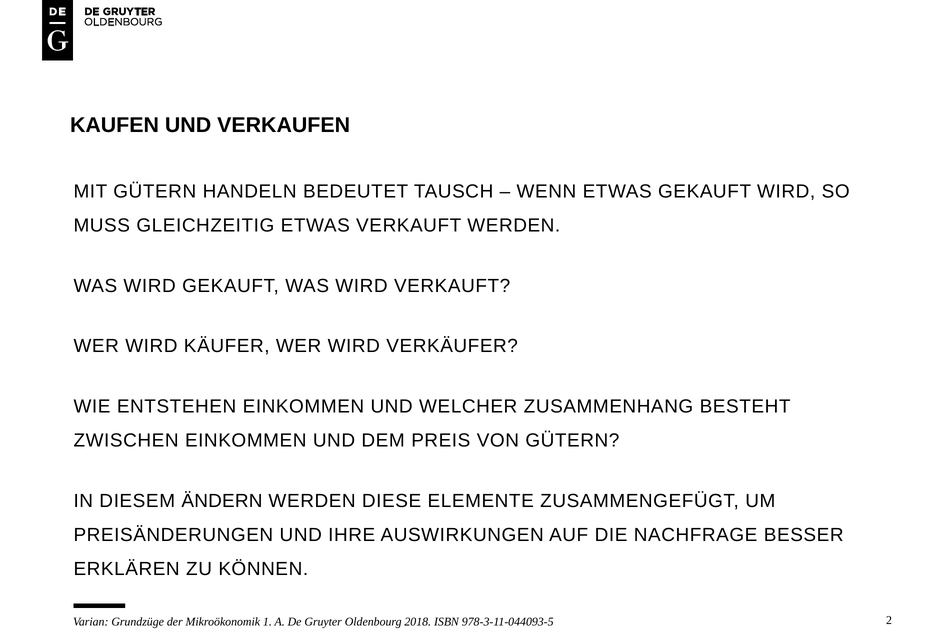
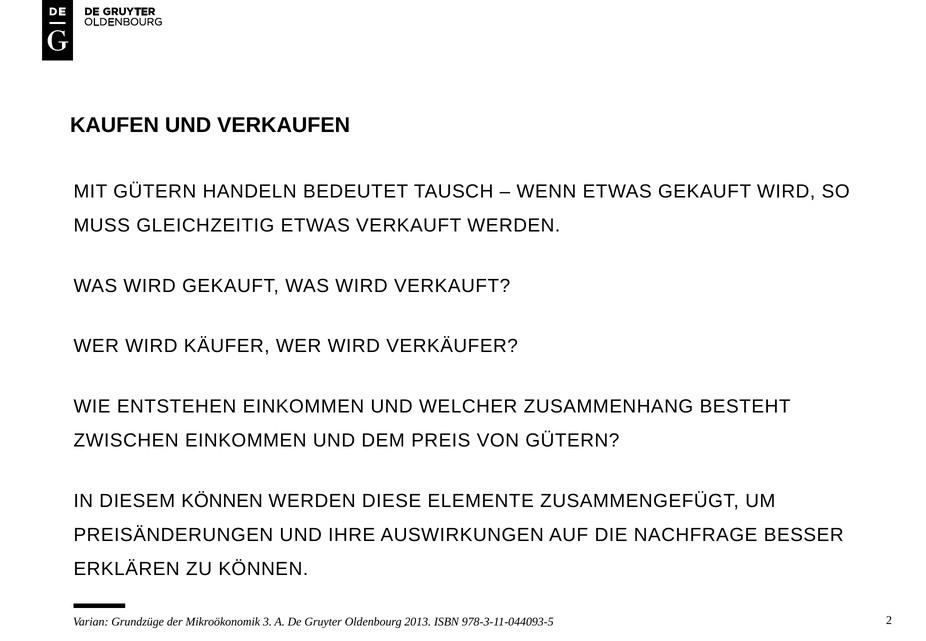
DIESEM ÄNDERN: ÄNDERN -> KÖNNEN (222, 501)
1: 1 -> 3 (267, 622)
2018: 2018 -> 2013 (418, 622)
